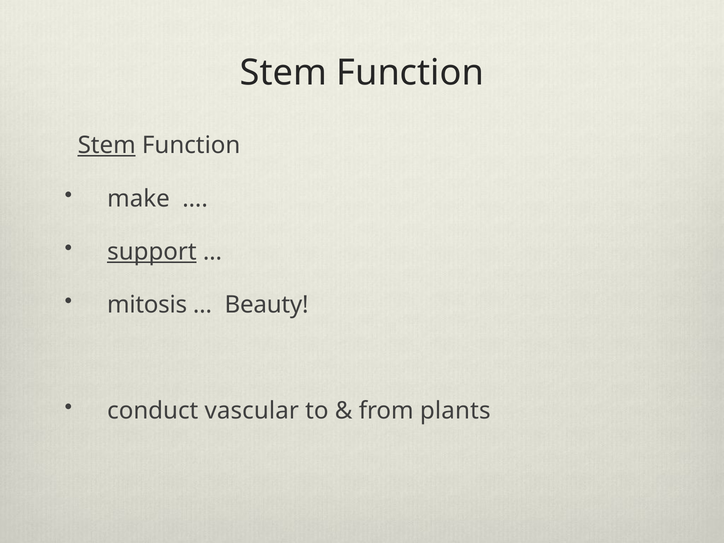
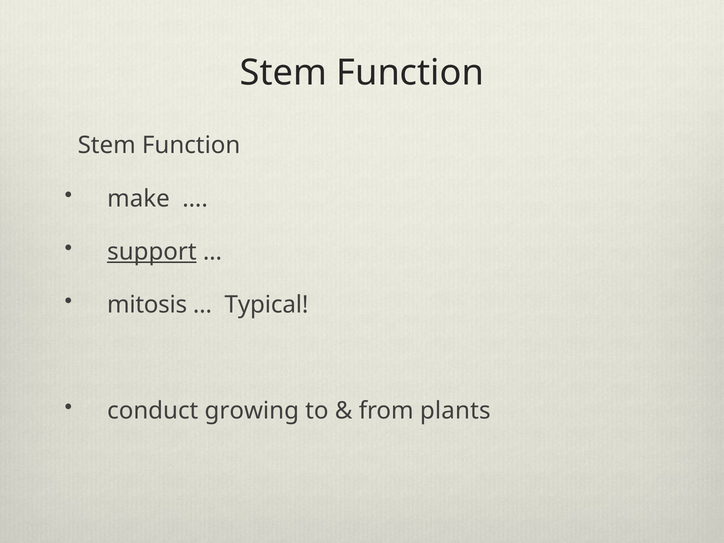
Stem underline: present -> none (107, 145)
Beauty: Beauty -> Typical (267, 305)
vascular: vascular -> growing (252, 411)
